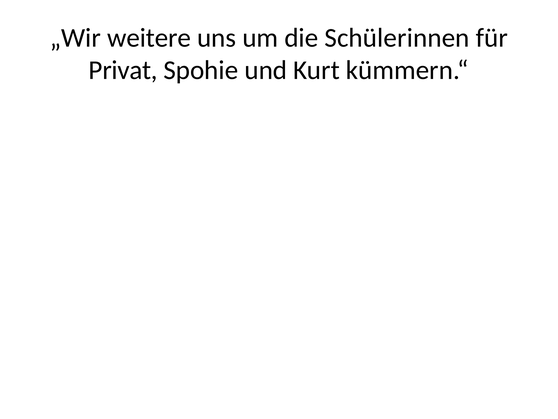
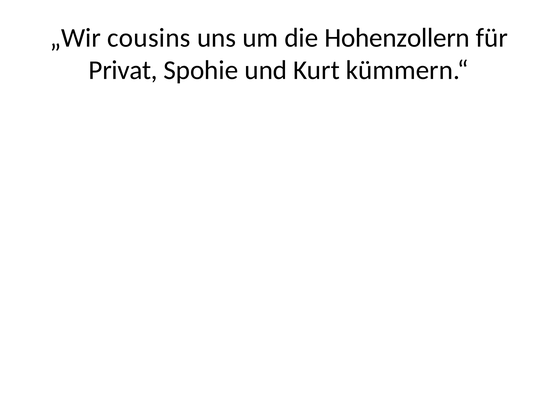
weitere: weitere -> cousins (149, 38)
Schülerinnen: Schülerinnen -> Hohenzollern (397, 38)
